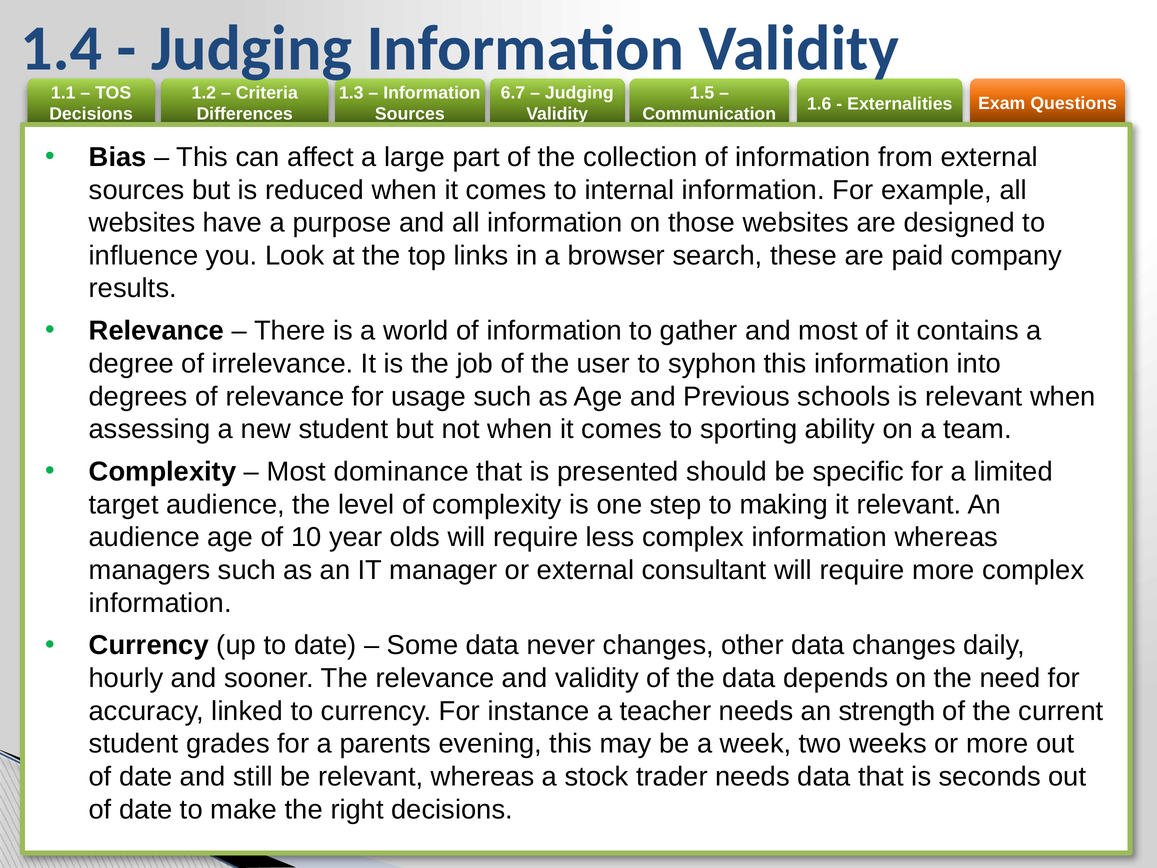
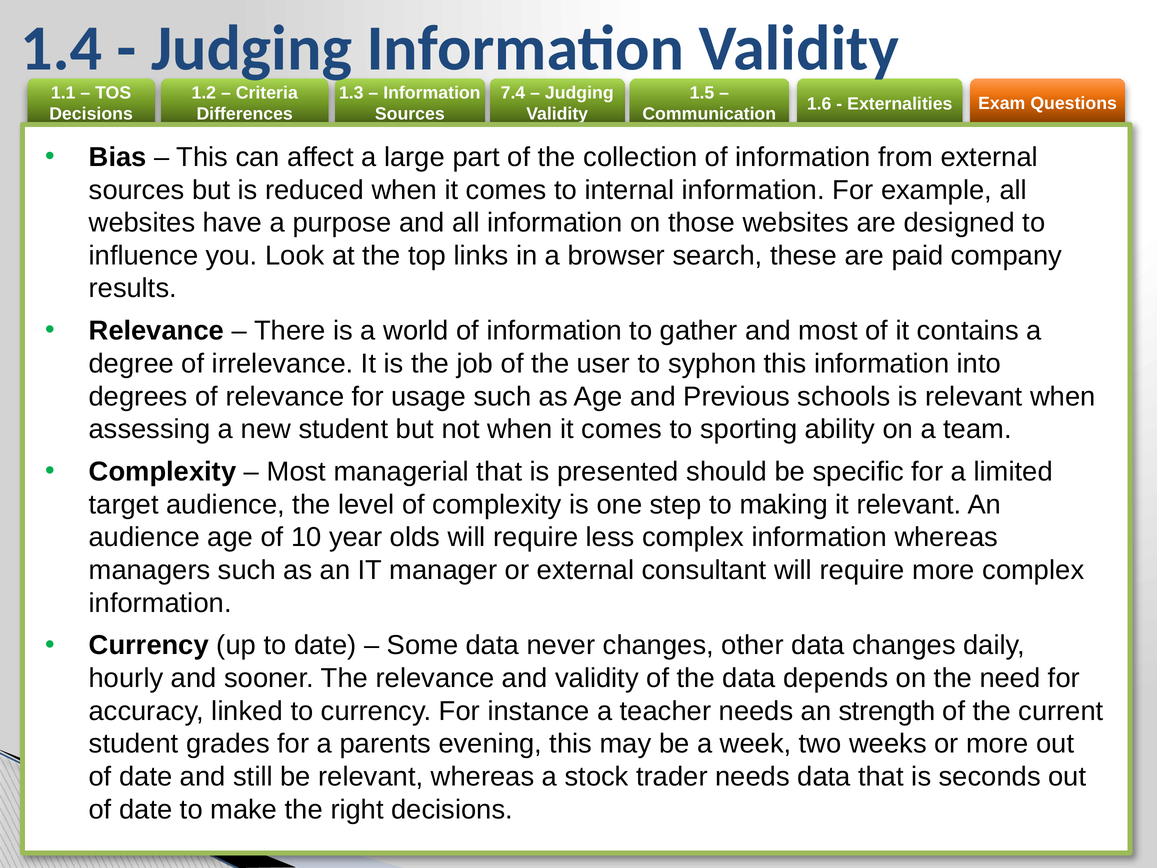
6.7: 6.7 -> 7.4 (513, 93)
dominance: dominance -> managerial (401, 472)
